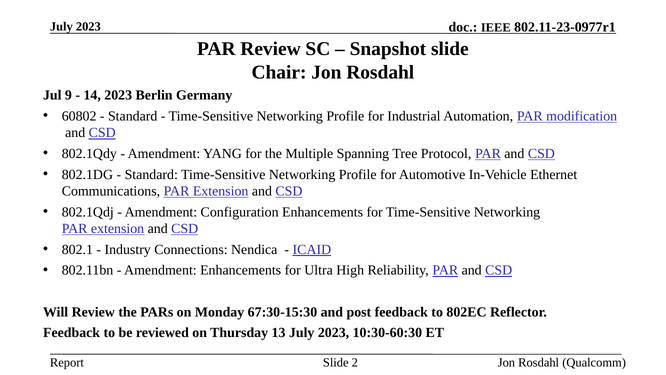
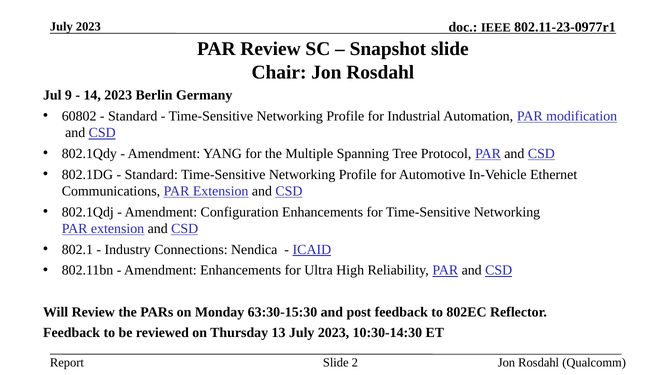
67:30-15:30: 67:30-15:30 -> 63:30-15:30 (282, 312)
10:30-60:30: 10:30-60:30 -> 10:30-14:30 (387, 333)
